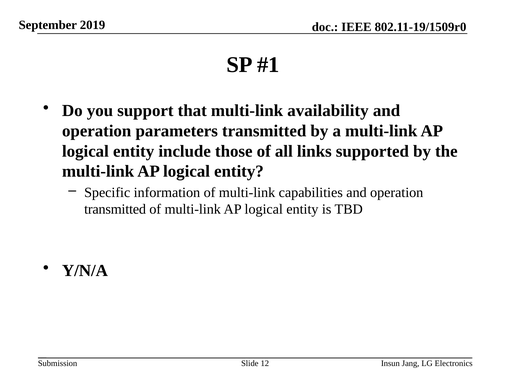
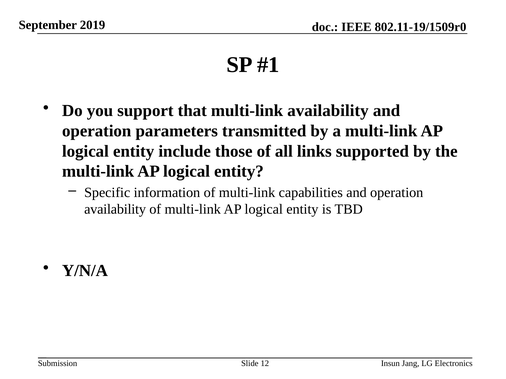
transmitted: transmitted -> availability (115, 210)
